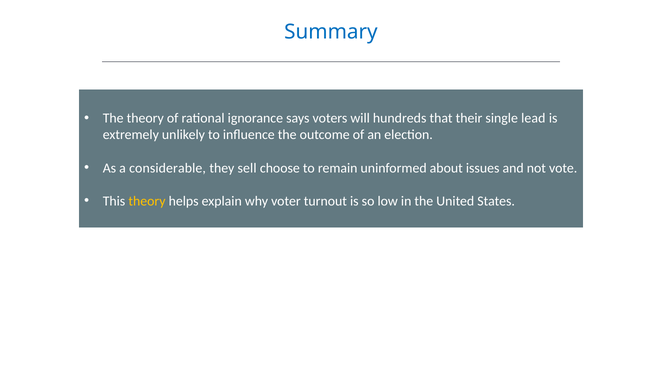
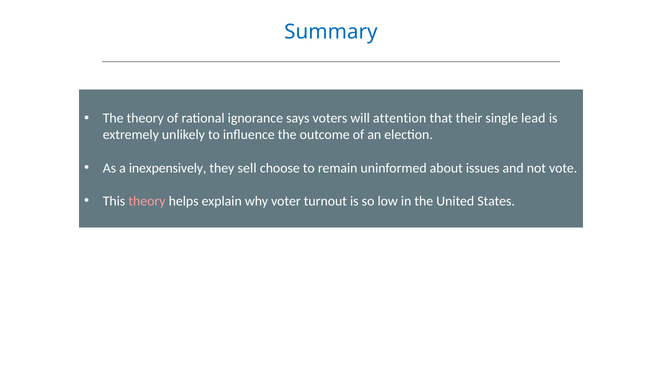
hundreds: hundreds -> attention (400, 118)
considerable: considerable -> inexpensively (168, 168)
theory colour: yellow -> pink (147, 201)
